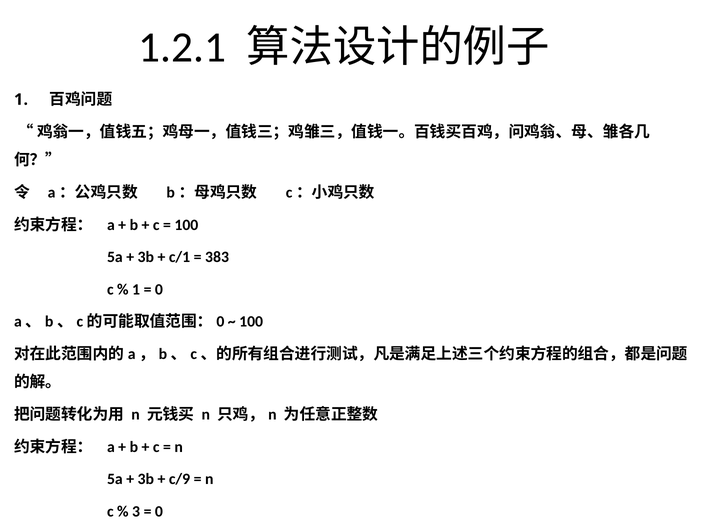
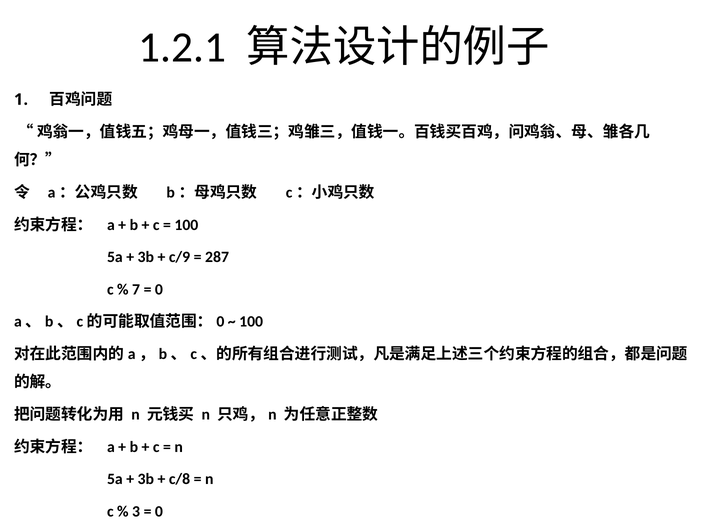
c/1: c/1 -> c/9 (180, 257)
383: 383 -> 287 (217, 257)
1: 1 -> 7 (136, 289)
c/9: c/9 -> c/8 (180, 479)
